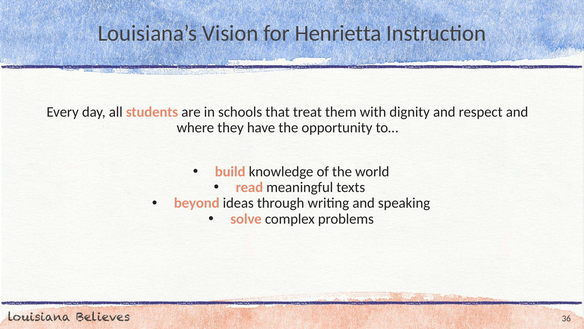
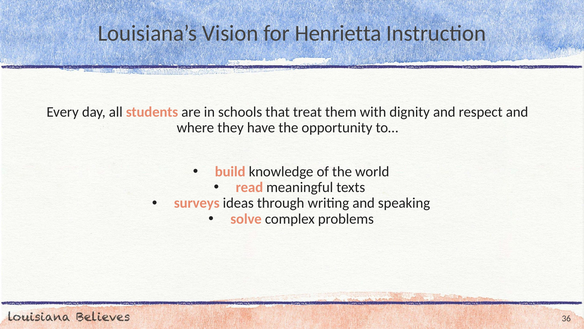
beyond: beyond -> surveys (197, 203)
